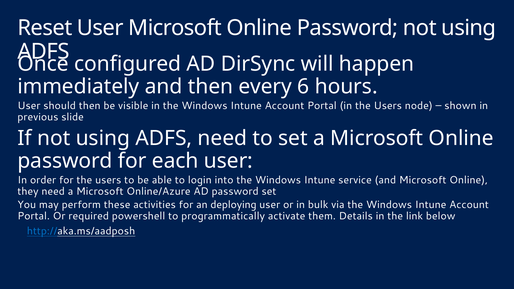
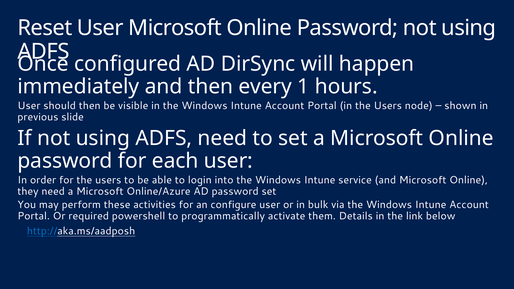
6: 6 -> 1 (303, 86)
deploying: deploying -> configure (233, 205)
